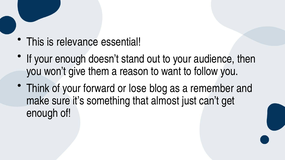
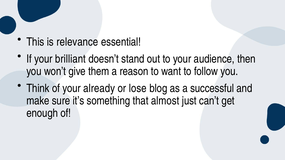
your enough: enough -> brilliant (70, 59)
forward: forward -> already (99, 88)
remember: remember -> successful (212, 88)
